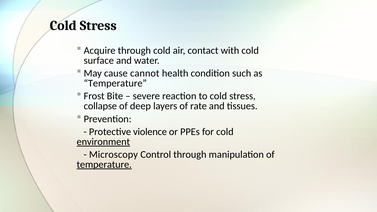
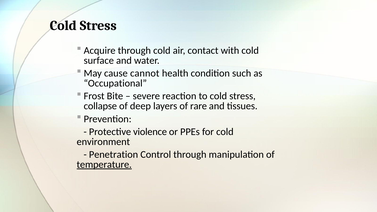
Temperature: Temperature -> Occupational (115, 83)
rate: rate -> rare (199, 106)
environment underline: present -> none (103, 142)
Microscopy: Microscopy -> Penetration (114, 155)
